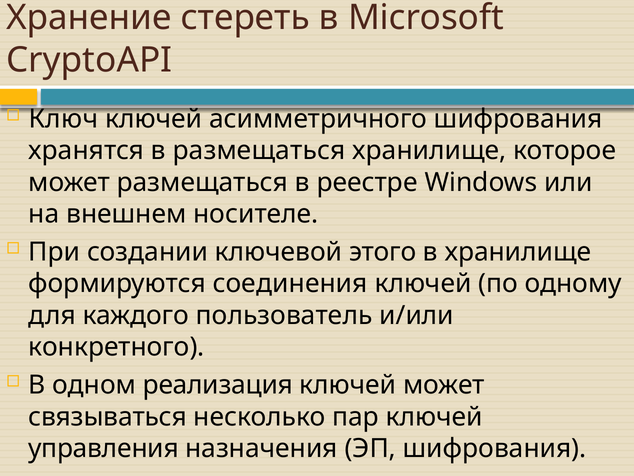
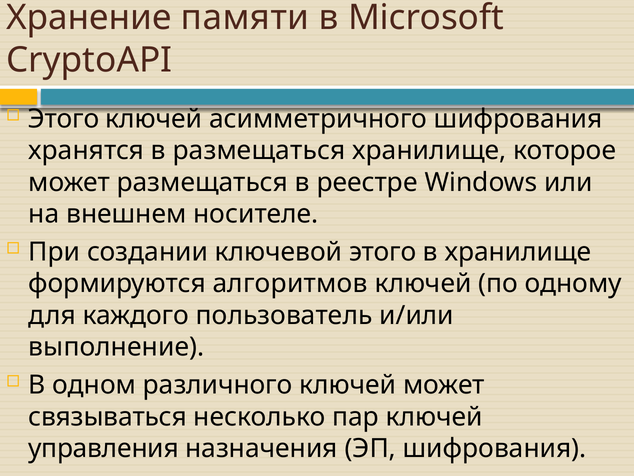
стереть: стереть -> памяти (245, 18)
Ключ: Ключ -> Этого (64, 119)
соединения: соединения -> алгоритмов (290, 283)
конкретного: конкретного -> выполнение (116, 347)
реализация: реализация -> различного (218, 385)
